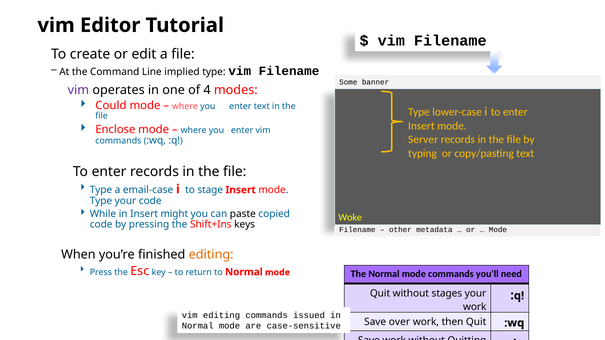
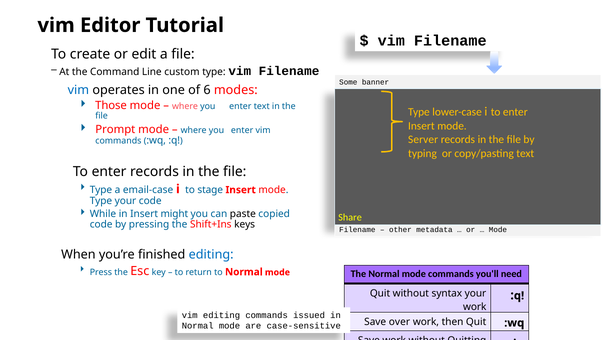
implied: implied -> custom (182, 72)
vim colour: purple -> blue (78, 90)
4: 4 -> 6 (207, 90)
Could: Could -> Those (111, 106)
Enclose: Enclose -> Prompt (115, 130)
Woke: Woke -> Share (350, 218)
editing colour: orange -> blue (211, 255)
stages: stages -> syntax (447, 294)
